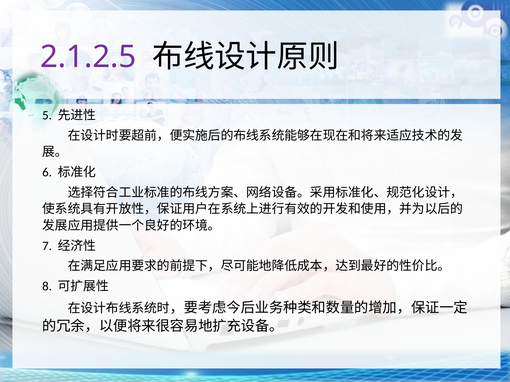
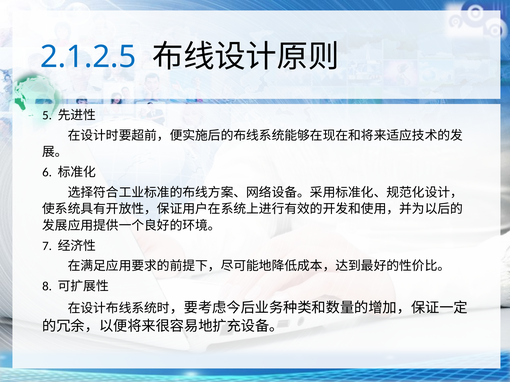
2.1.2.5 colour: purple -> blue (88, 57)
